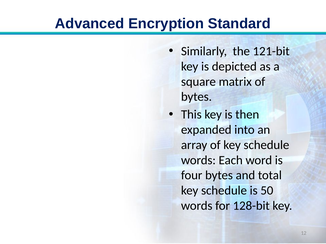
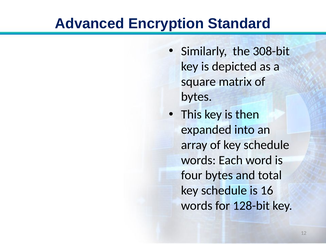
121-bit: 121-bit -> 308-bit (271, 51)
50: 50 -> 16 (267, 191)
